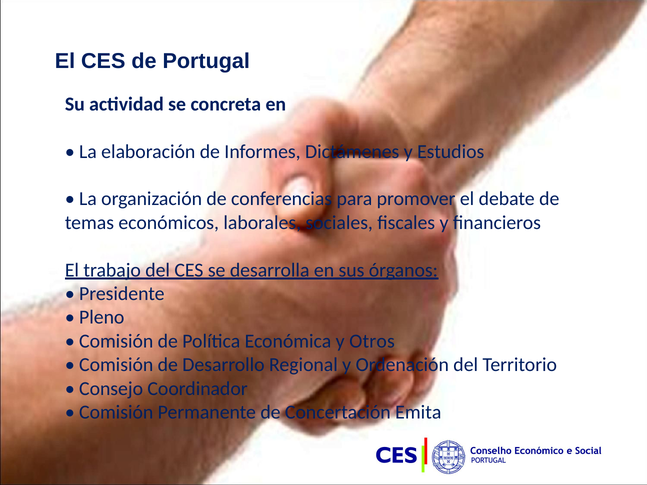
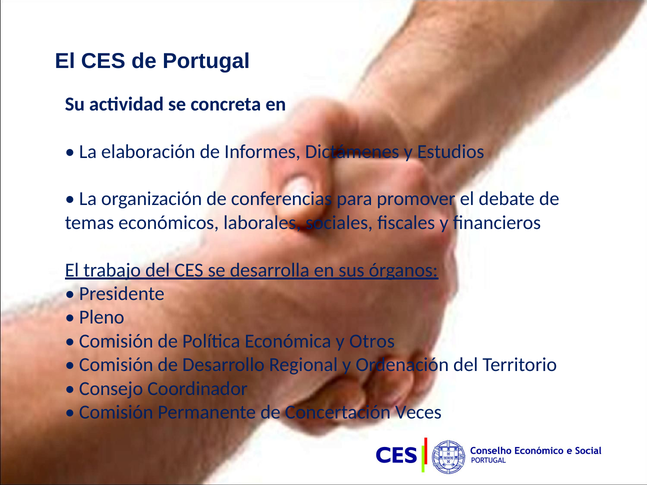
Emita: Emita -> Veces (418, 412)
